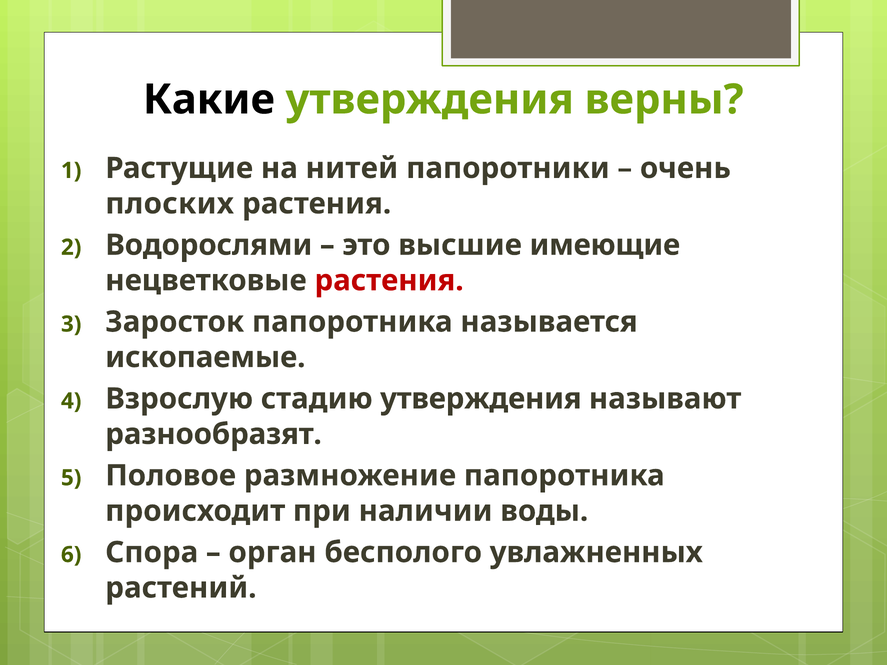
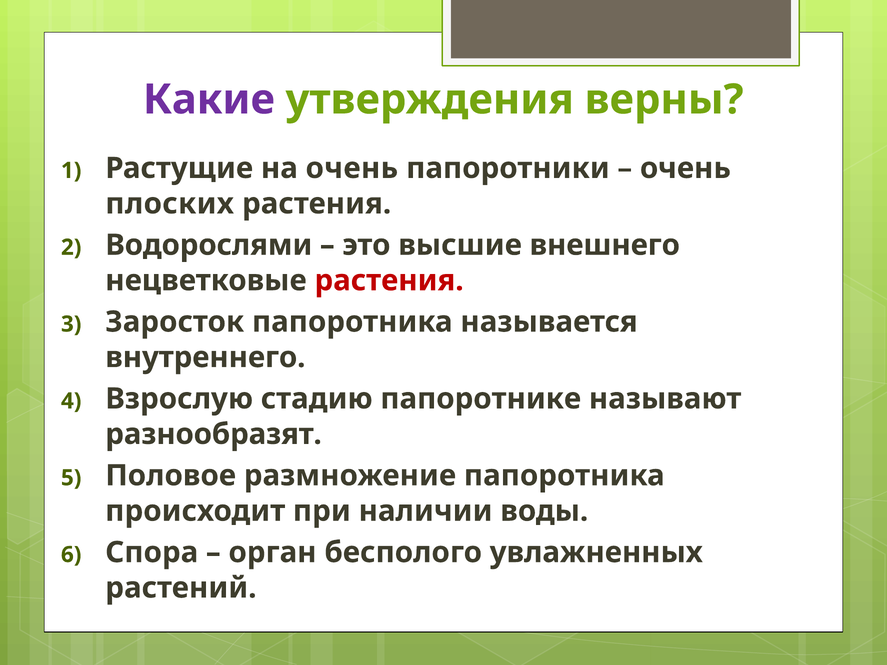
Какие colour: black -> purple (209, 100)
на нитей: нитей -> очень (352, 168)
имеющие: имеющие -> внешнего (605, 245)
ископаемые: ископаемые -> внутреннего (205, 357)
стадию утверждения: утверждения -> папоротнике (481, 399)
